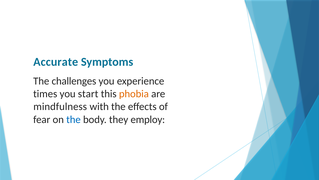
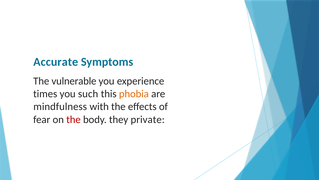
challenges: challenges -> vulnerable (74, 81)
start: start -> such (88, 94)
the colour: blue -> red (73, 119)
employ: employ -> private (148, 119)
